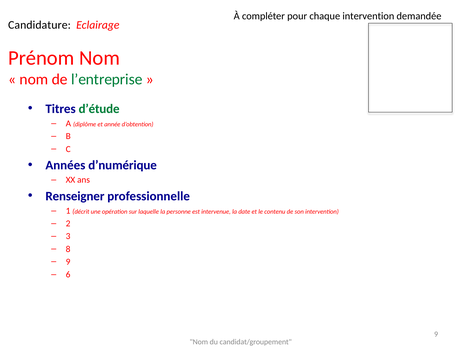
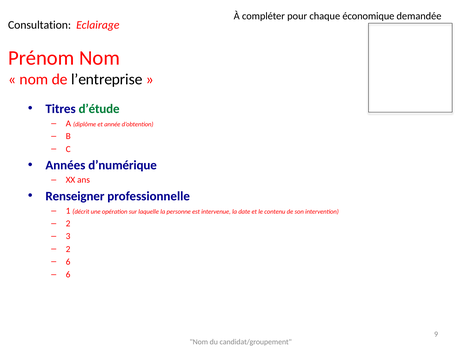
chaque intervention: intervention -> économique (368, 16)
Candidature: Candidature -> Consultation (40, 25)
l’entreprise colour: green -> black (107, 79)
8: 8 -> 2 (68, 249)
9: 9 -> 6 (68, 261)
